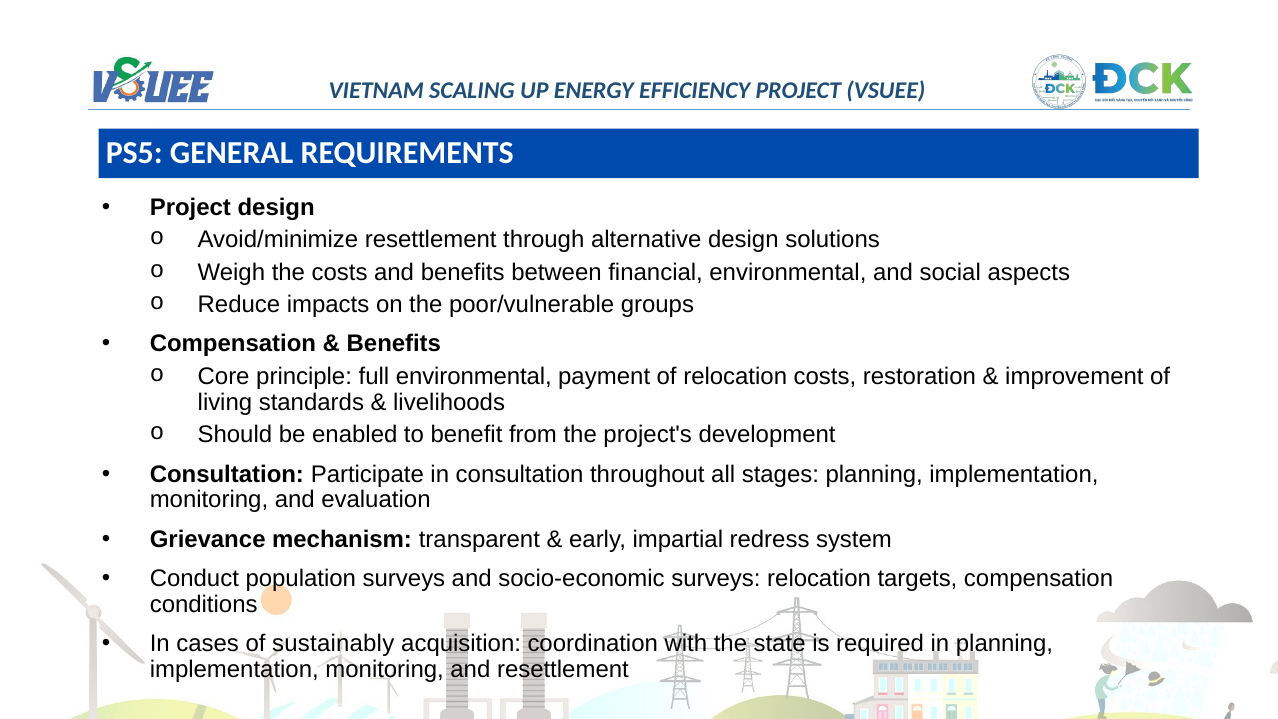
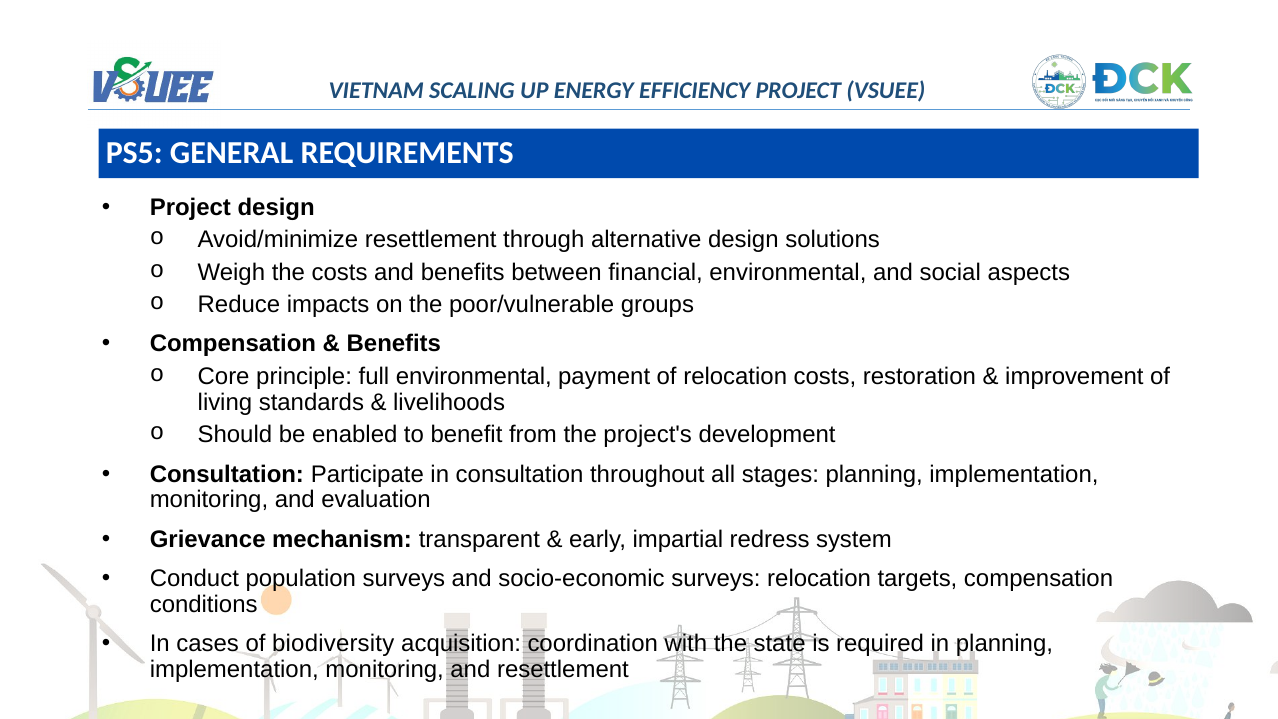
sustainably: sustainably -> biodiversity (333, 643)
